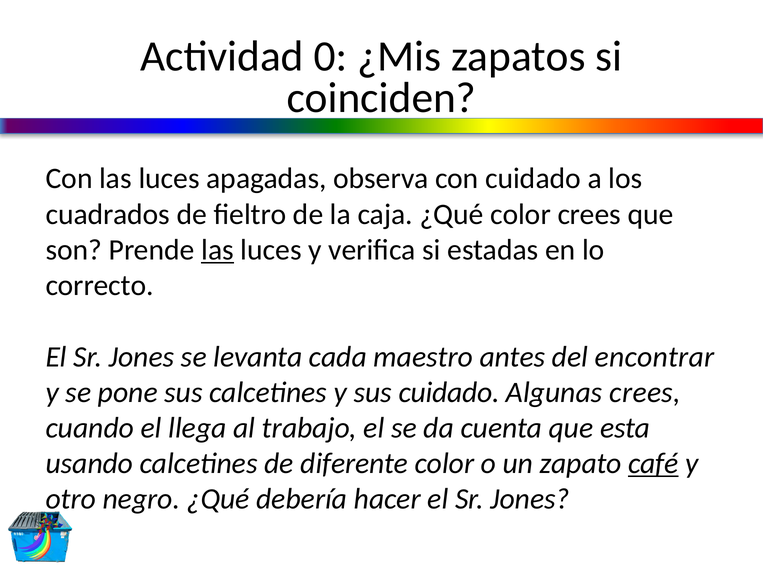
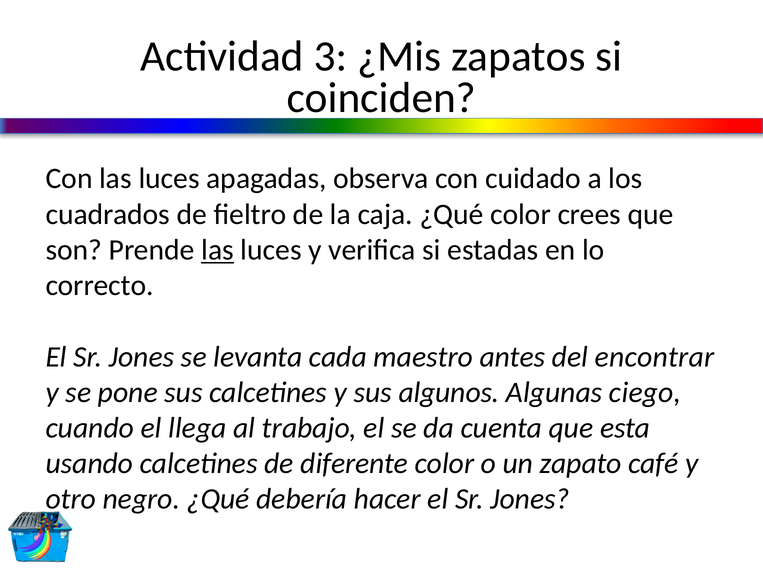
0: 0 -> 3 (330, 56)
sus cuidado: cuidado -> algunos (449, 393)
Algunas crees: crees -> ciego (645, 393)
café underline: present -> none (653, 464)
